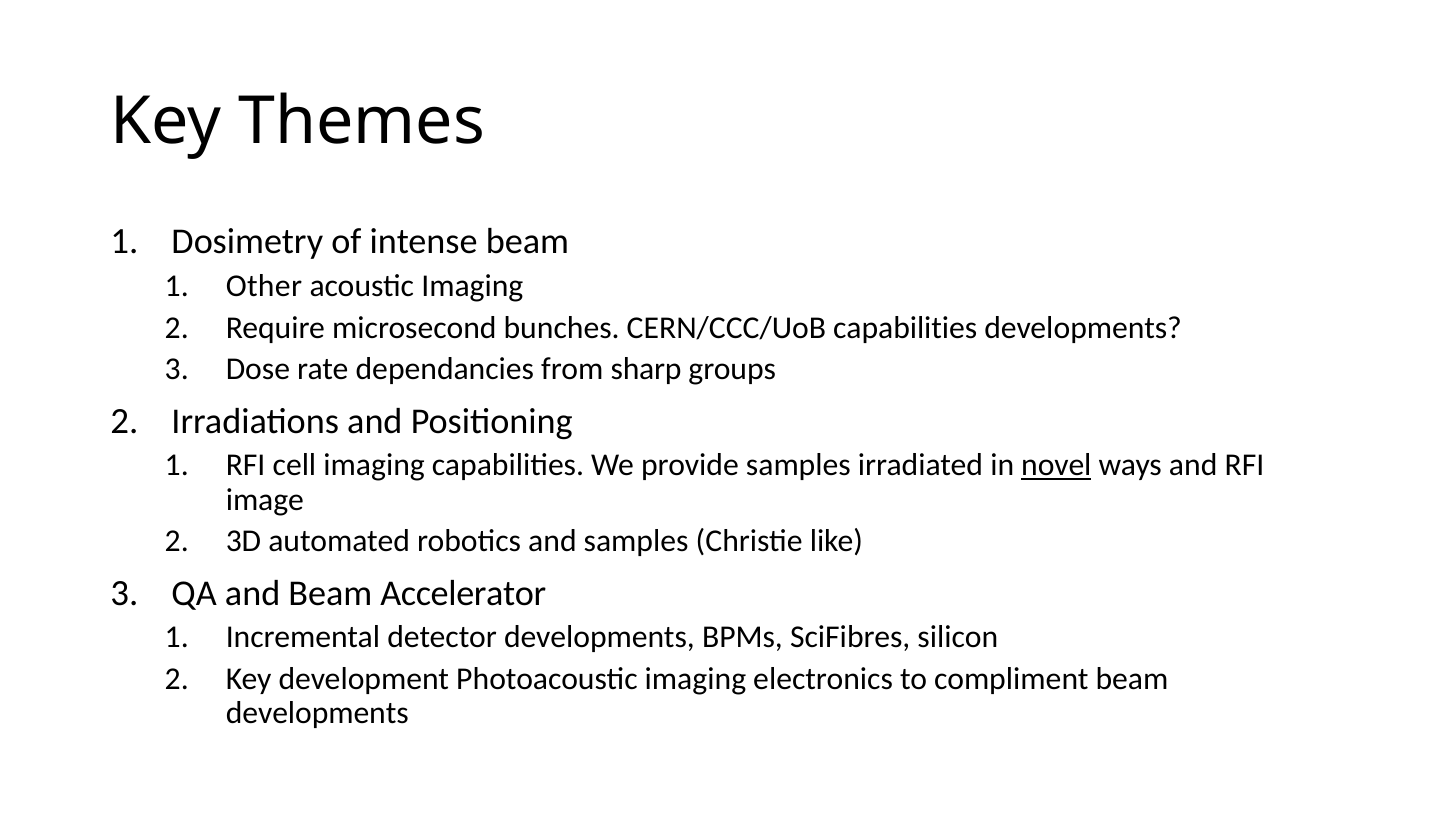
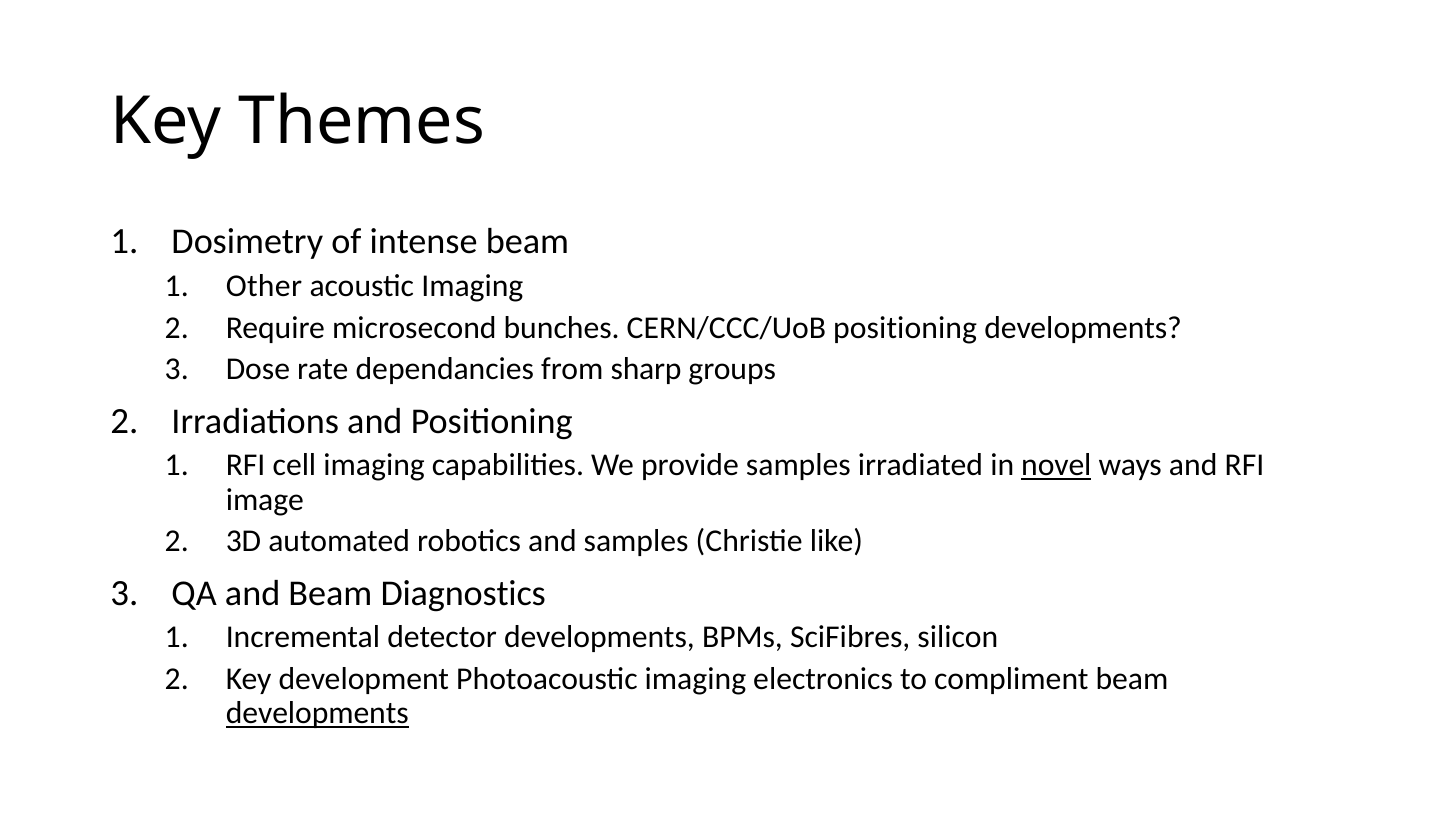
CERN/CCC/UoB capabilities: capabilities -> positioning (905, 327)
Accelerator: Accelerator -> Diagnostics (463, 593)
developments underline: none -> present (317, 713)
